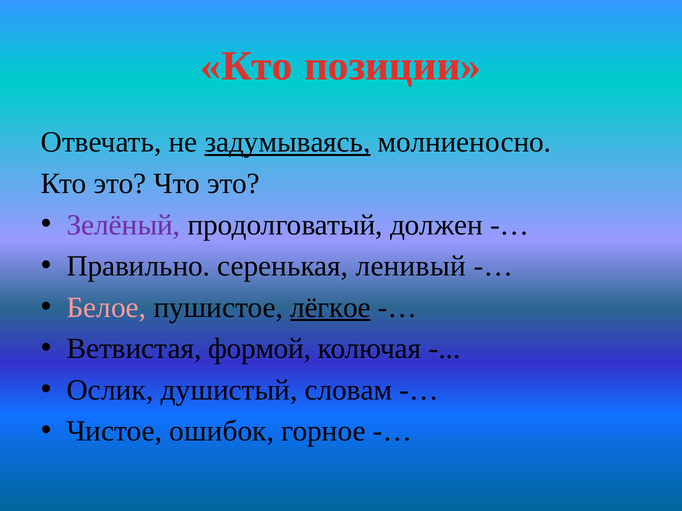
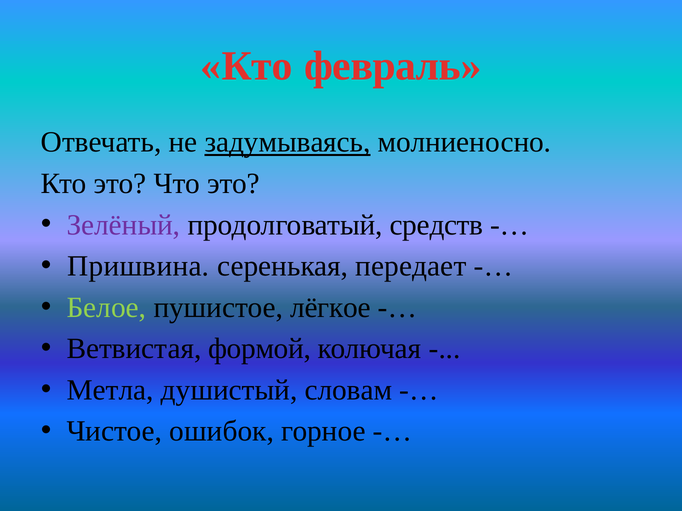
позиции: позиции -> февраль (393, 66)
должен: должен -> средств (437, 225)
Правильно: Правильно -> Пришвина (138, 266)
ленивый: ленивый -> передает (411, 266)
Белое colour: pink -> light green (106, 308)
лёгкое underline: present -> none (331, 308)
Ослик: Ослик -> Метла (110, 390)
